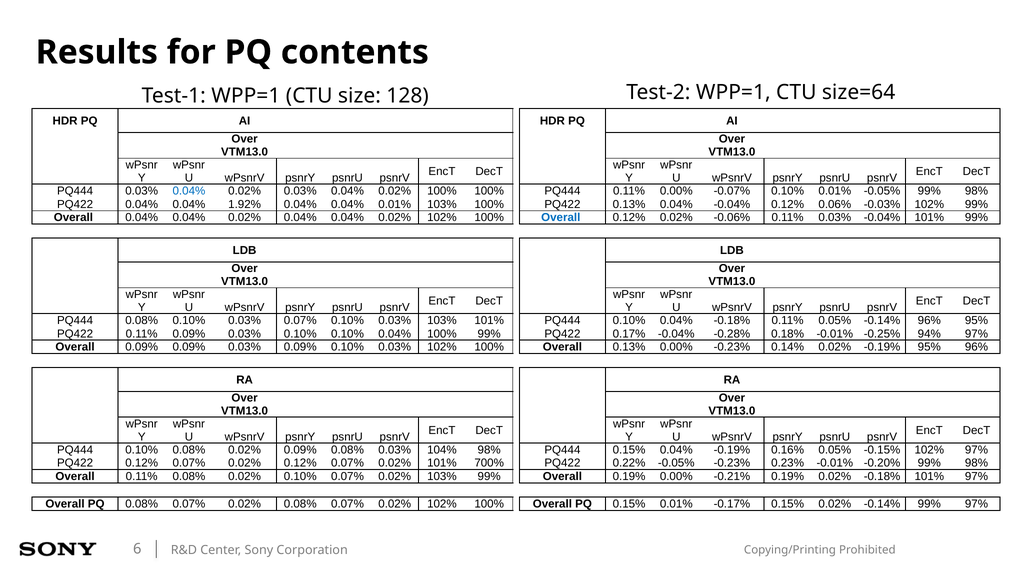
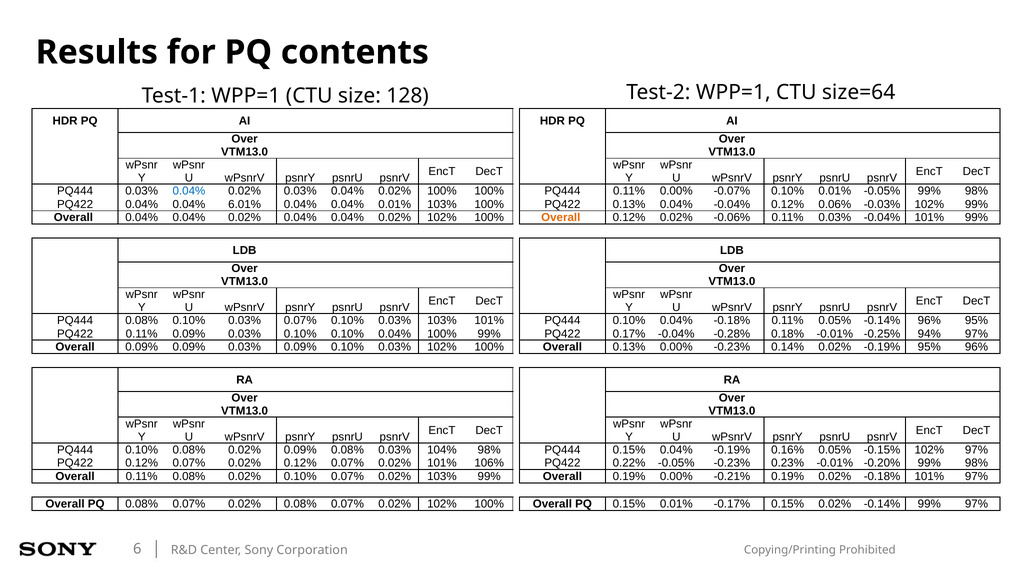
1.92%: 1.92% -> 6.01% (245, 204)
Overall colour: blue -> orange (561, 218)
700%: 700% -> 106% (489, 463)
